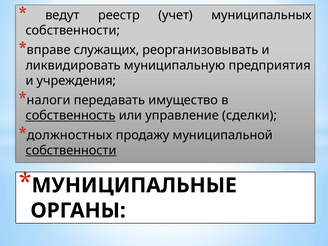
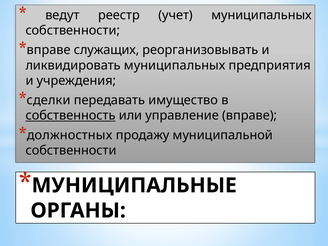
ликвидировать муниципальную: муниципальную -> муниципальных (175, 65)
налоги: налоги -> сделки (49, 100)
управление сделки: сделки -> вправе (250, 116)
собственности underline: present -> none (71, 150)
